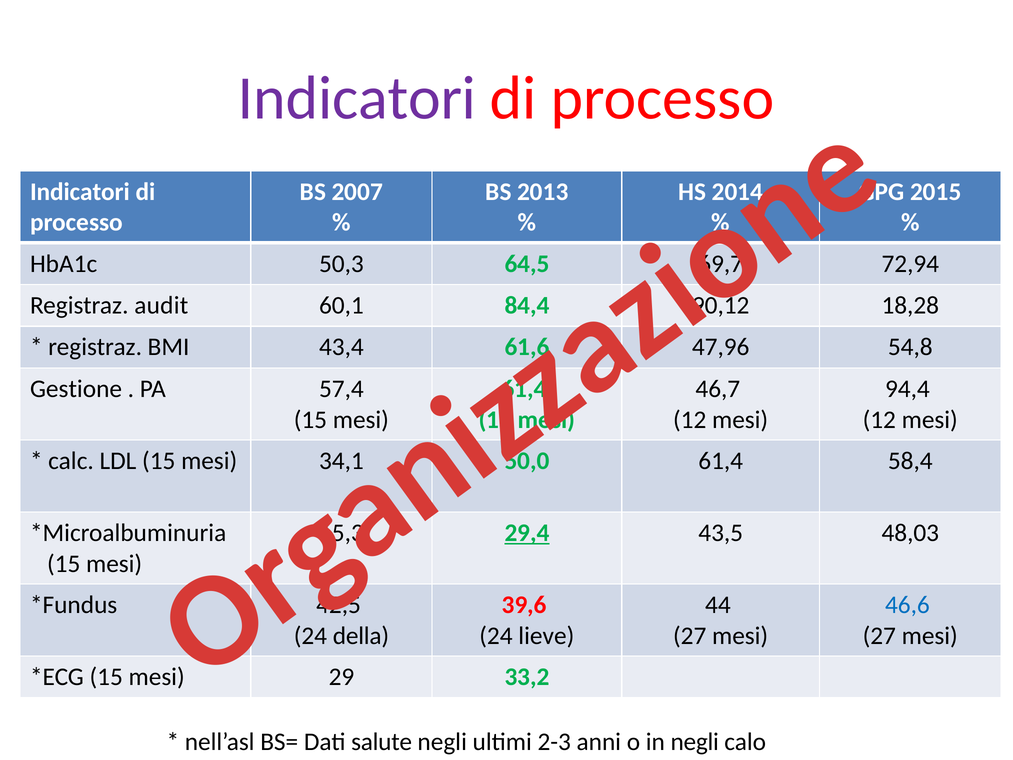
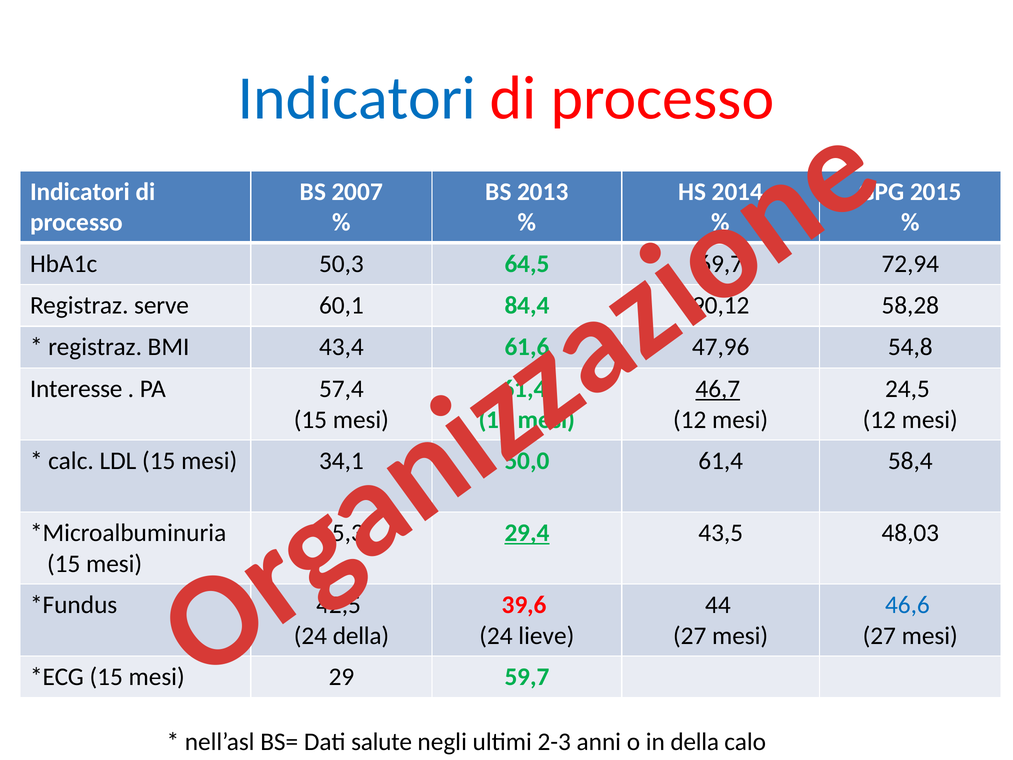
Indicatori colour: purple -> blue (357, 98)
audit: audit -> serve (161, 305)
18,28: 18,28 -> 58,28 (910, 305)
Gestione: Gestione -> Interesse (76, 389)
46,7 underline: none -> present (718, 389)
94,4: 94,4 -> 24,5 (907, 389)
33,2: 33,2 -> 59,7 (527, 677)
in negli: negli -> della (695, 742)
